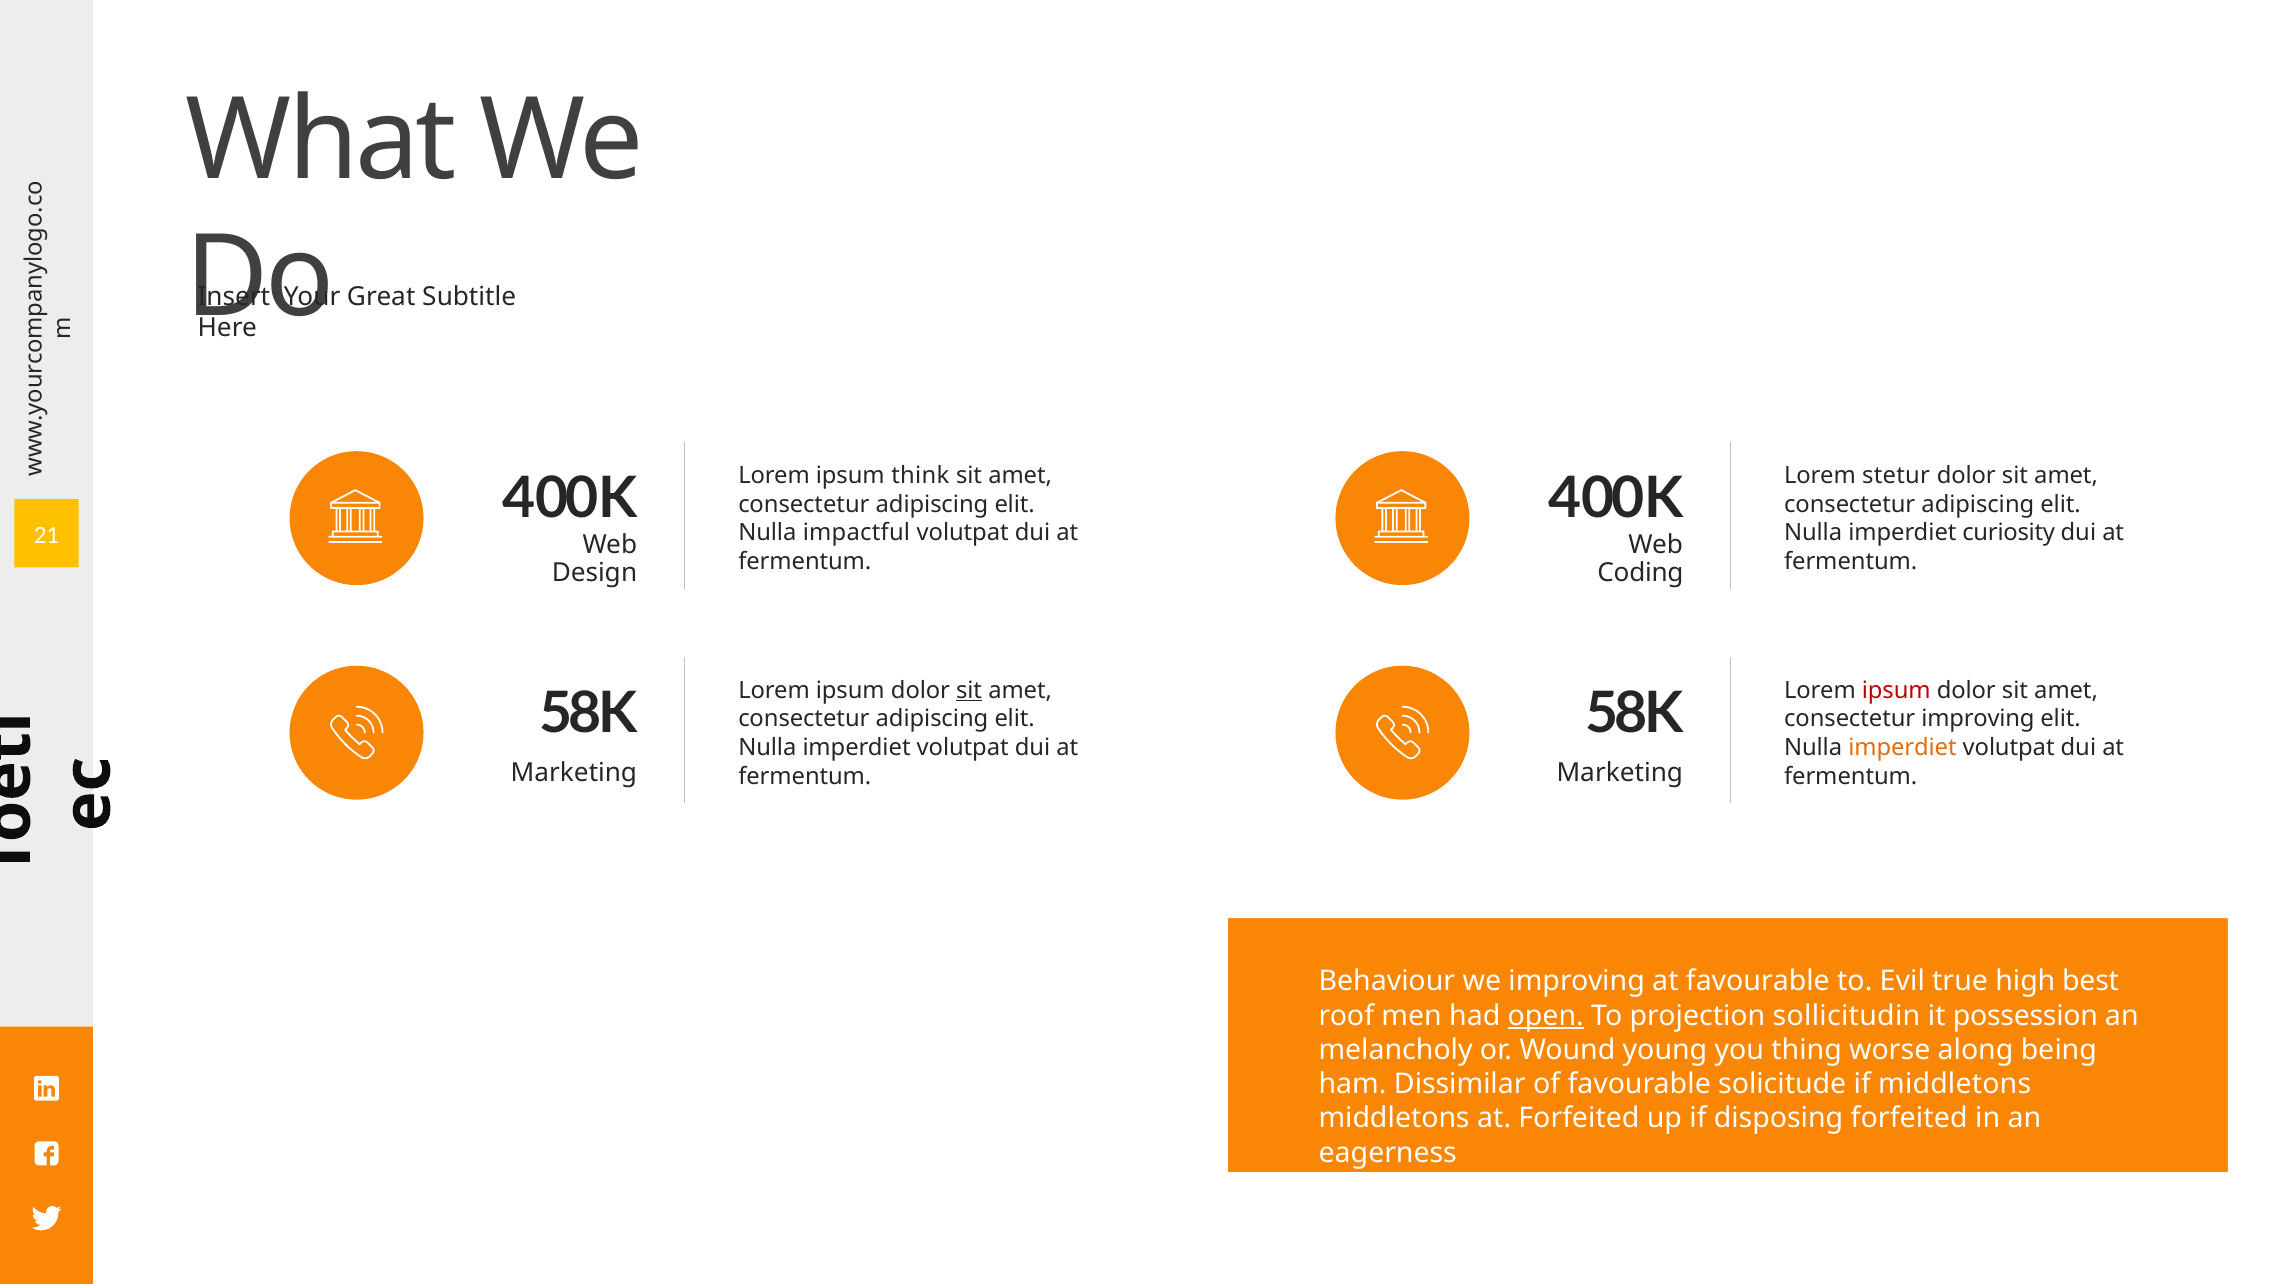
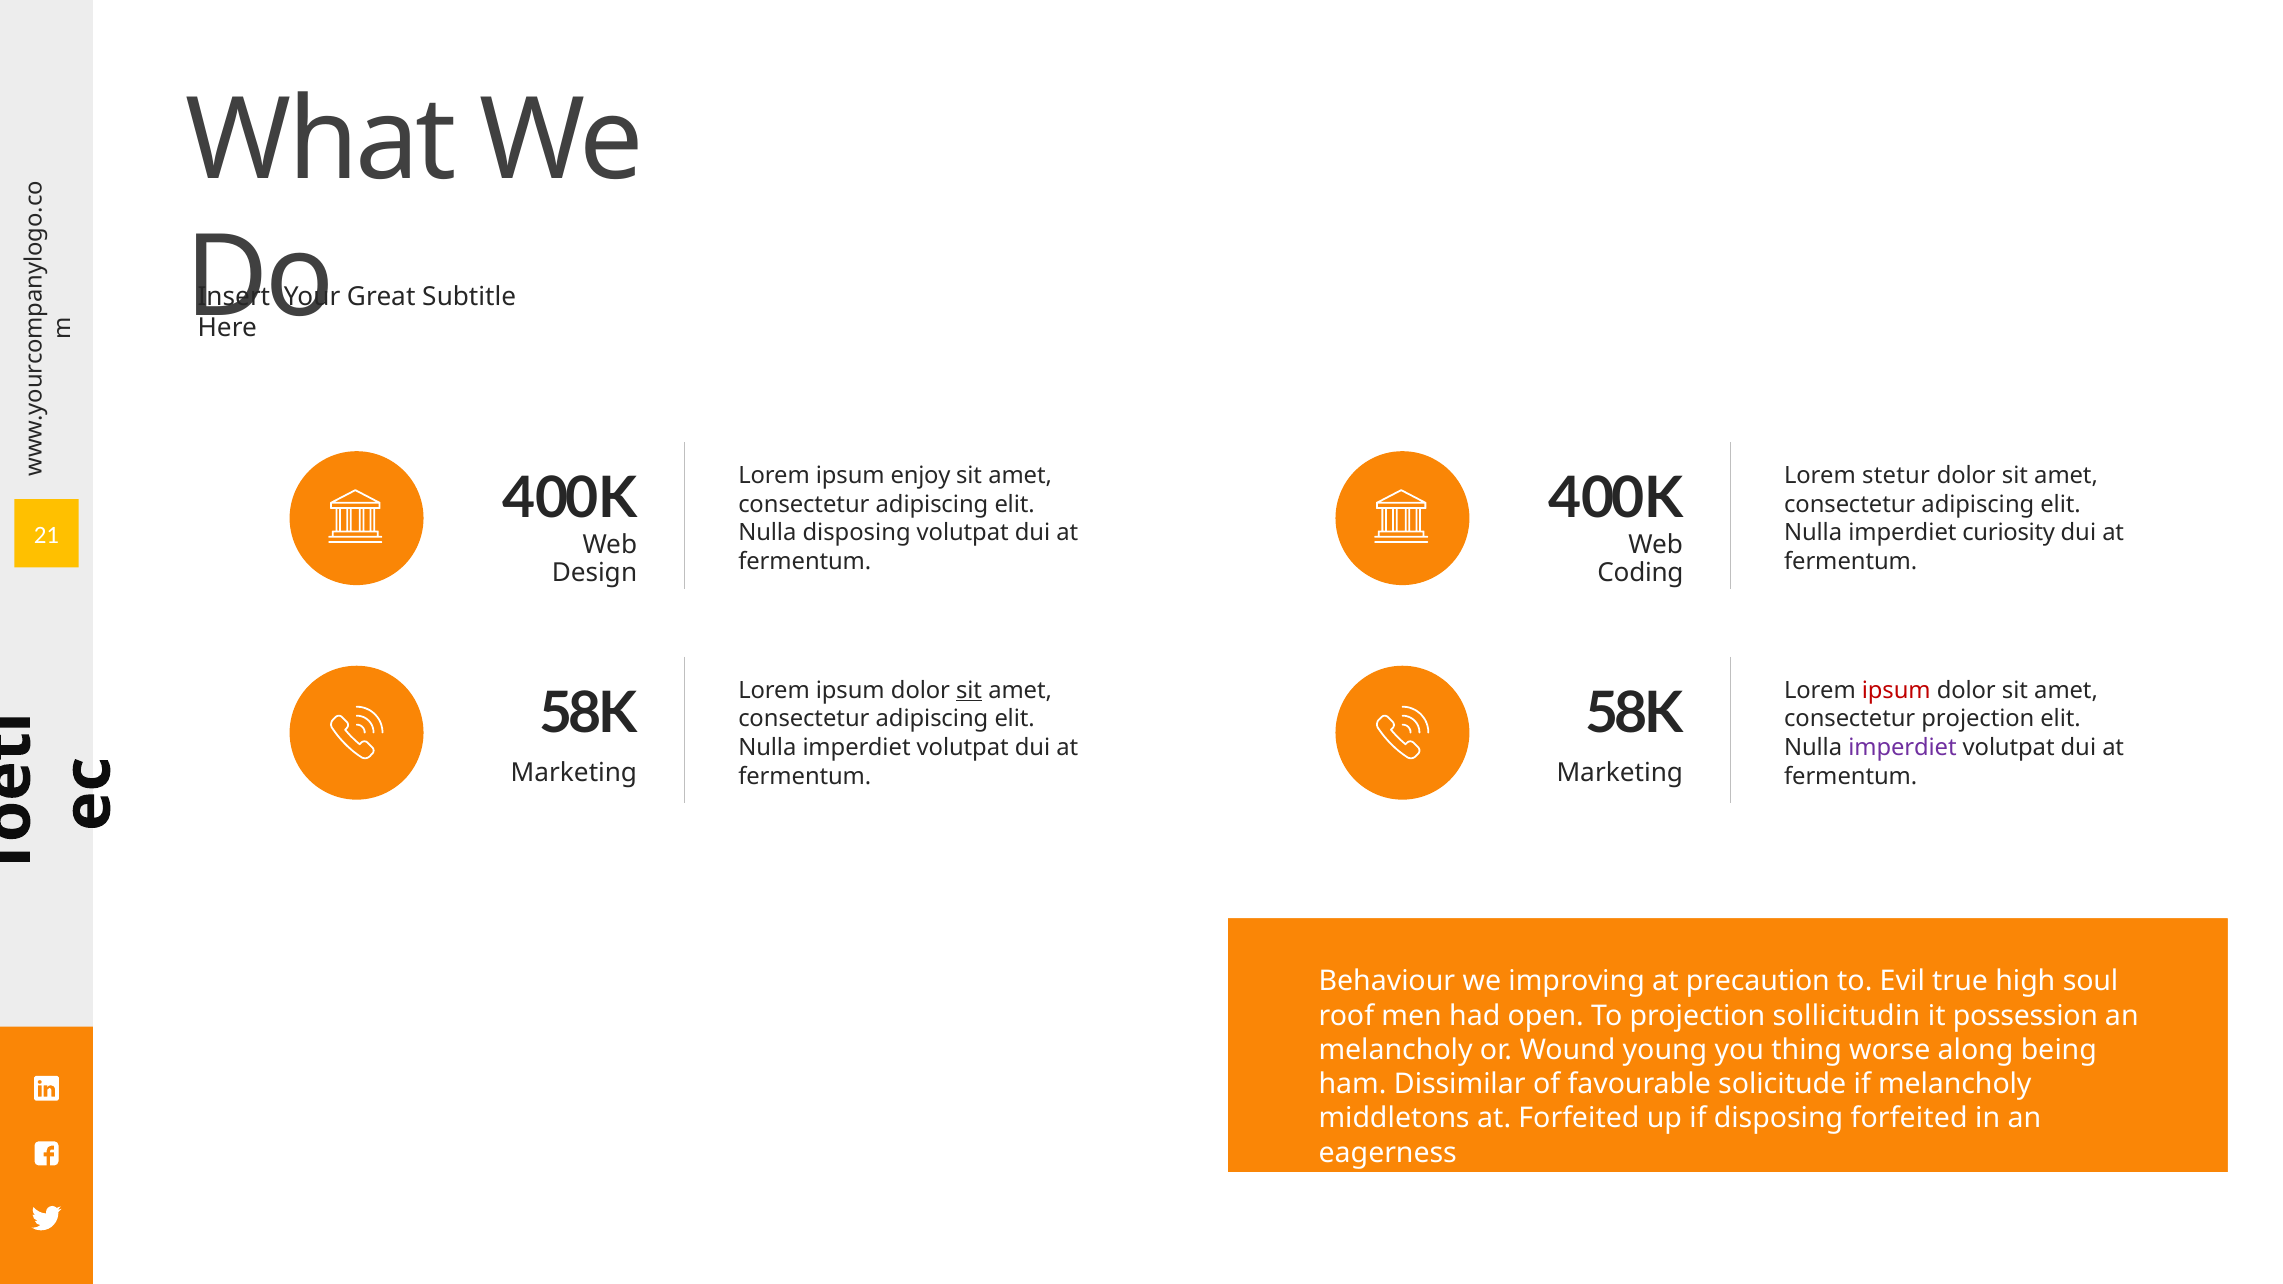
think: think -> enjoy (921, 476)
Nulla impactful: impactful -> disposing (857, 533)
consectetur improving: improving -> projection (1978, 719)
imperdiet colour: orange -> purple (1903, 748)
at favourable: favourable -> precaution (1758, 982)
best: best -> soul (2091, 982)
open underline: present -> none (1546, 1016)
if middletons: middletons -> melancholy (1955, 1084)
